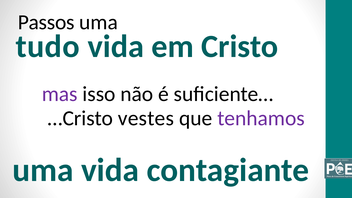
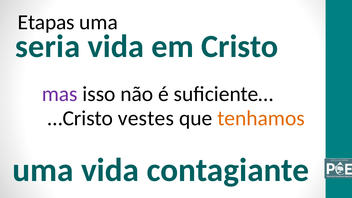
Passos: Passos -> Etapas (46, 22)
tudo: tudo -> seria (48, 46)
tenhamos colour: purple -> orange (261, 118)
